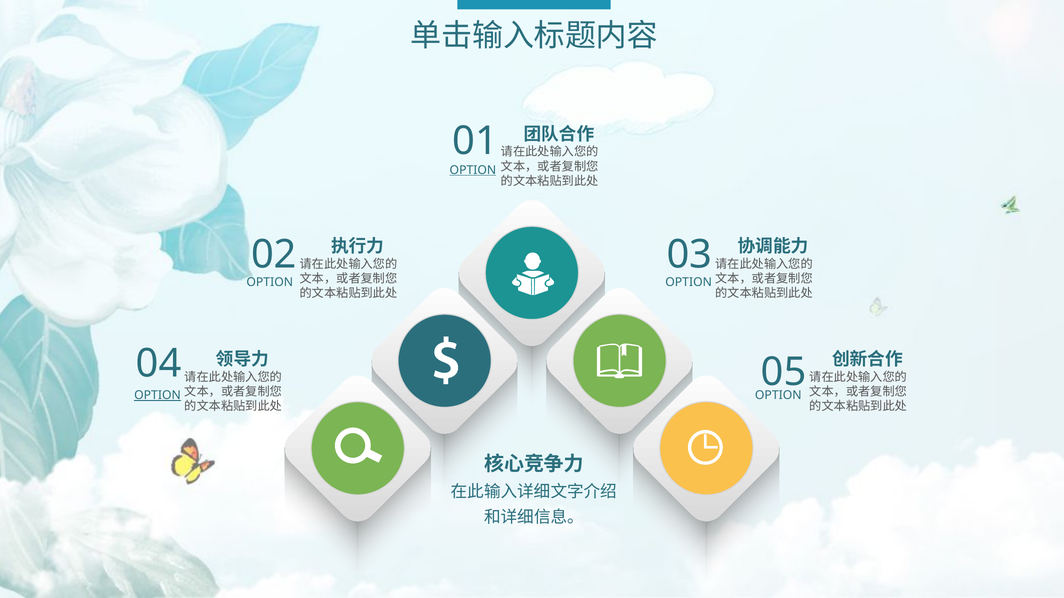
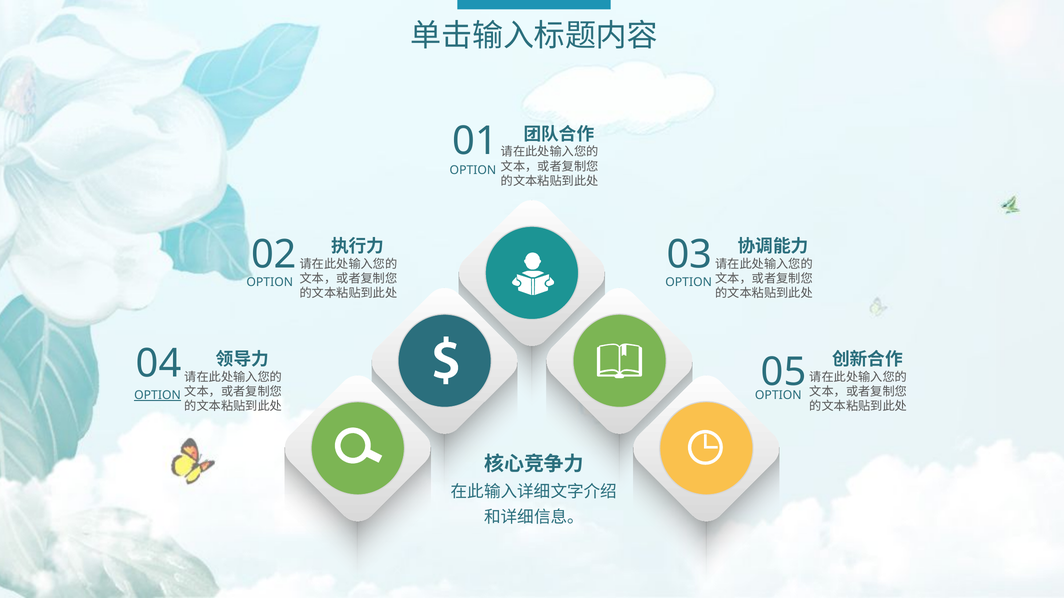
OPTION underline: present -> none (473, 170)
